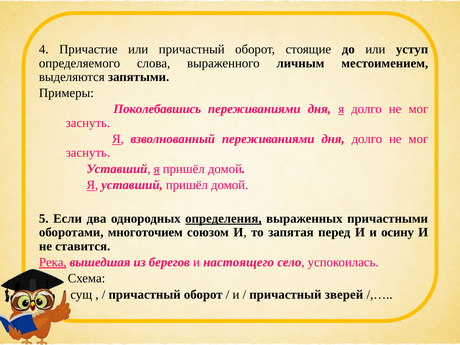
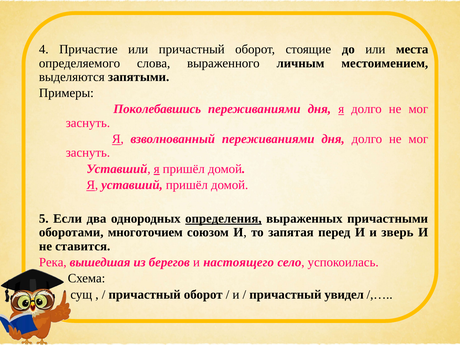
уступ: уступ -> места (412, 49)
осину: осину -> зверь (397, 232)
Река underline: present -> none (53, 262)
зверей: зверей -> увидел (344, 294)
